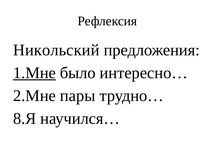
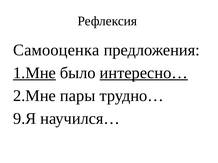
Никольский: Никольский -> Самооценка (56, 50)
интересно… underline: none -> present (144, 73)
8.Я: 8.Я -> 9.Я (25, 119)
